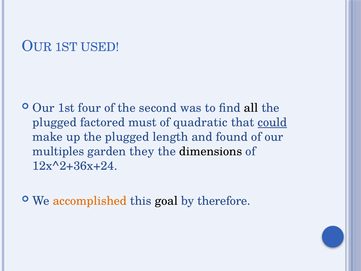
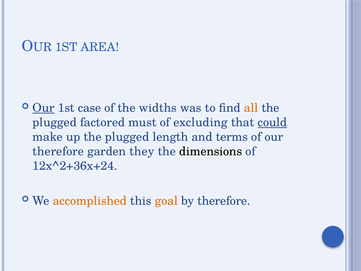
USED: USED -> AREA (100, 47)
Our underline: none -> present (43, 108)
four: four -> case (90, 108)
second: second -> widths (158, 108)
all colour: black -> orange (251, 108)
quadratic: quadratic -> excluding (200, 122)
found: found -> terms (232, 137)
multiples: multiples -> therefore (58, 151)
goal colour: black -> orange (166, 201)
